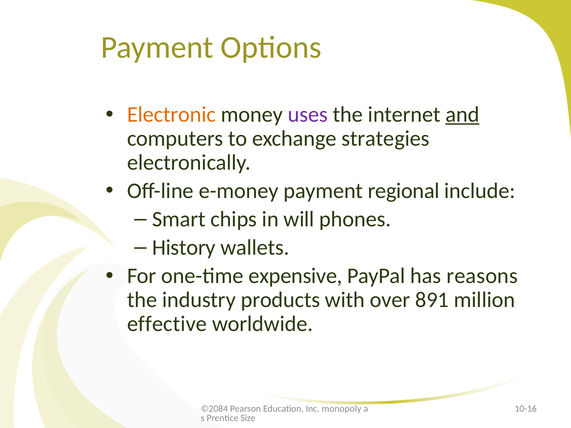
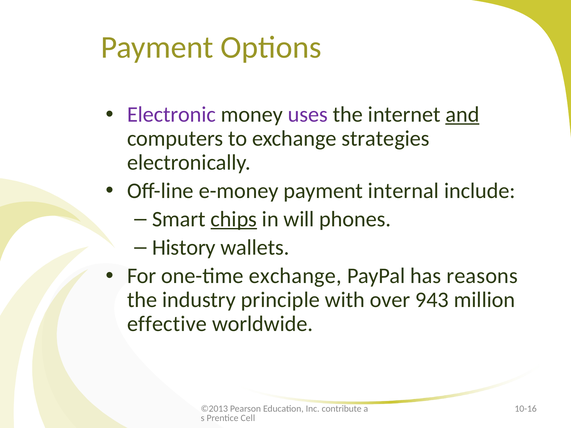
Electronic colour: orange -> purple (171, 115)
regional: regional -> internal (404, 191)
chips underline: none -> present (234, 219)
one-time expensive: expensive -> exchange (295, 276)
products: products -> principle (280, 300)
891: 891 -> 943 (432, 300)
©2084: ©2084 -> ©2013 (214, 409)
monopoly: monopoly -> contribute (342, 409)
Size: Size -> Cell (248, 418)
